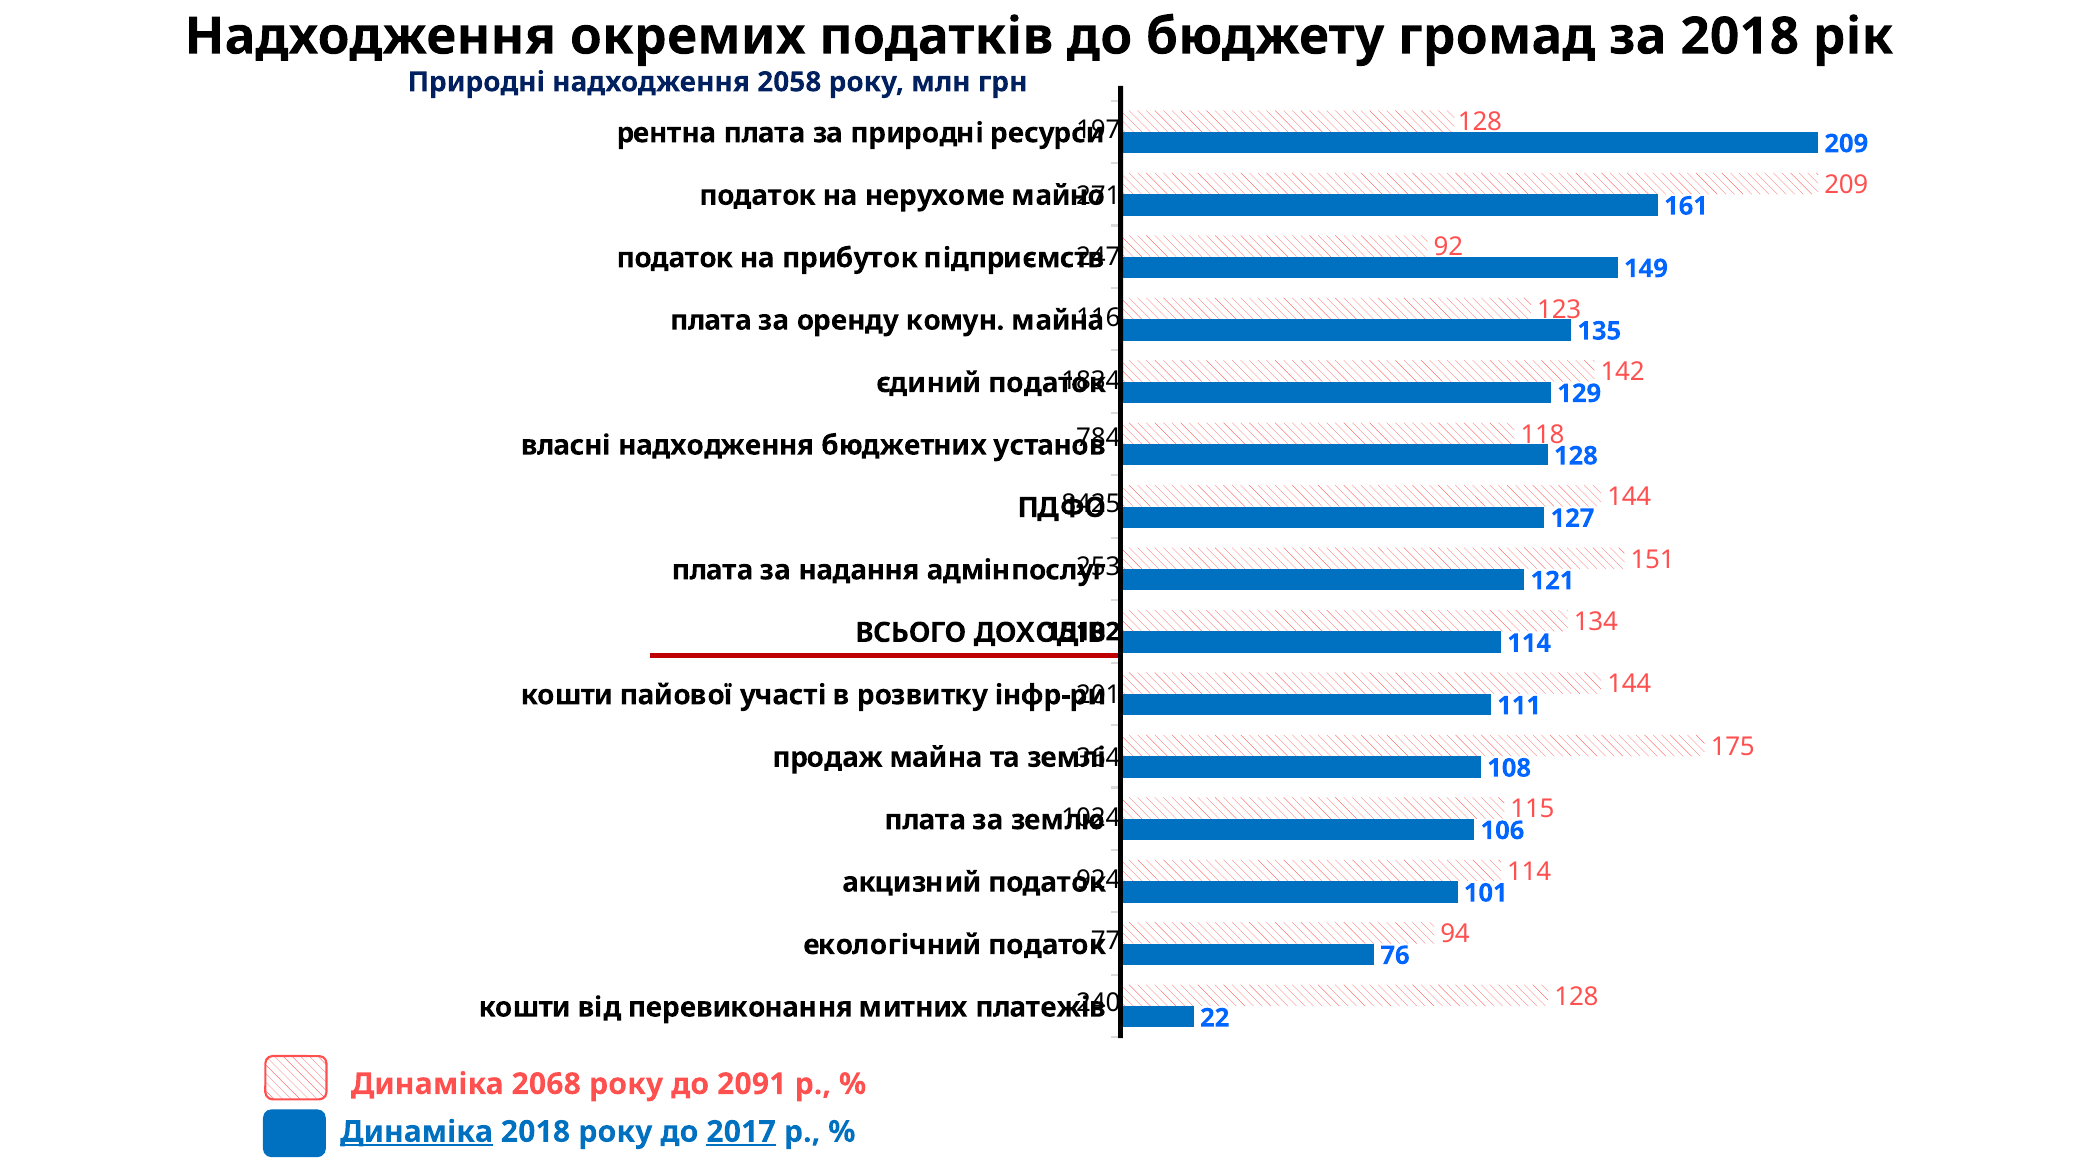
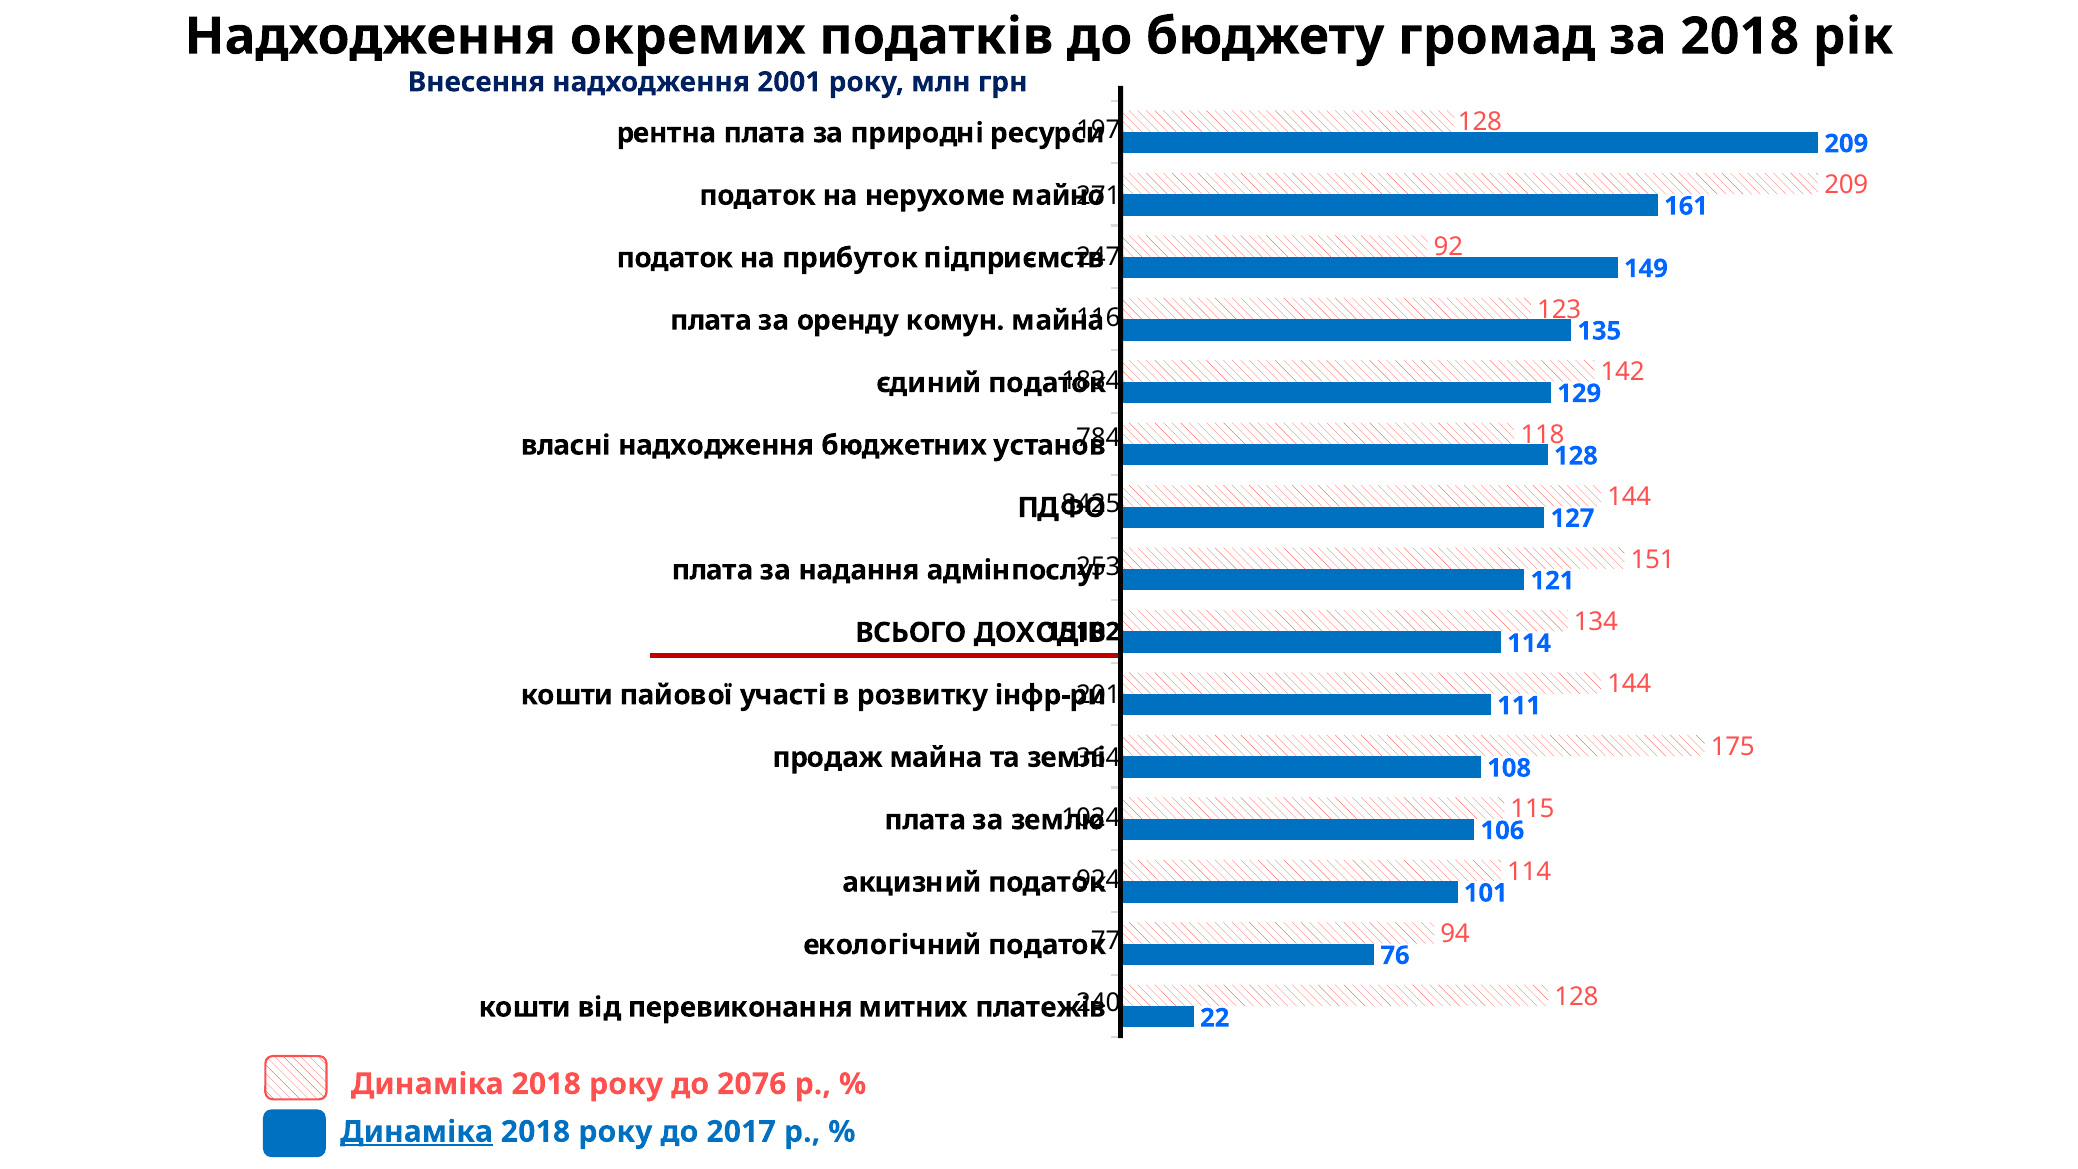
Природні: Природні -> Внесення (476, 82)
2058: 2058 -> 2001 (789, 82)
2068: 2068 -> 2018 (546, 1084)
2091: 2091 -> 2076 (752, 1084)
2017 underline: present -> none (741, 1132)
